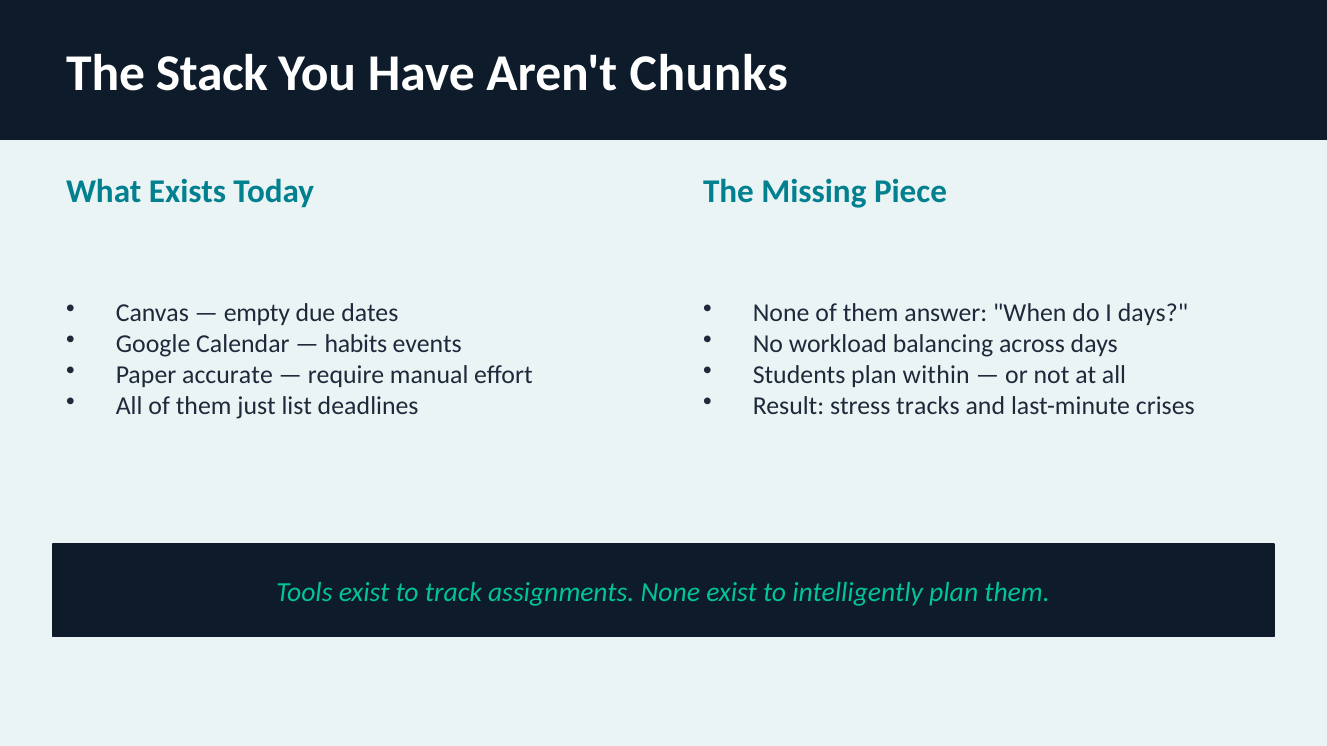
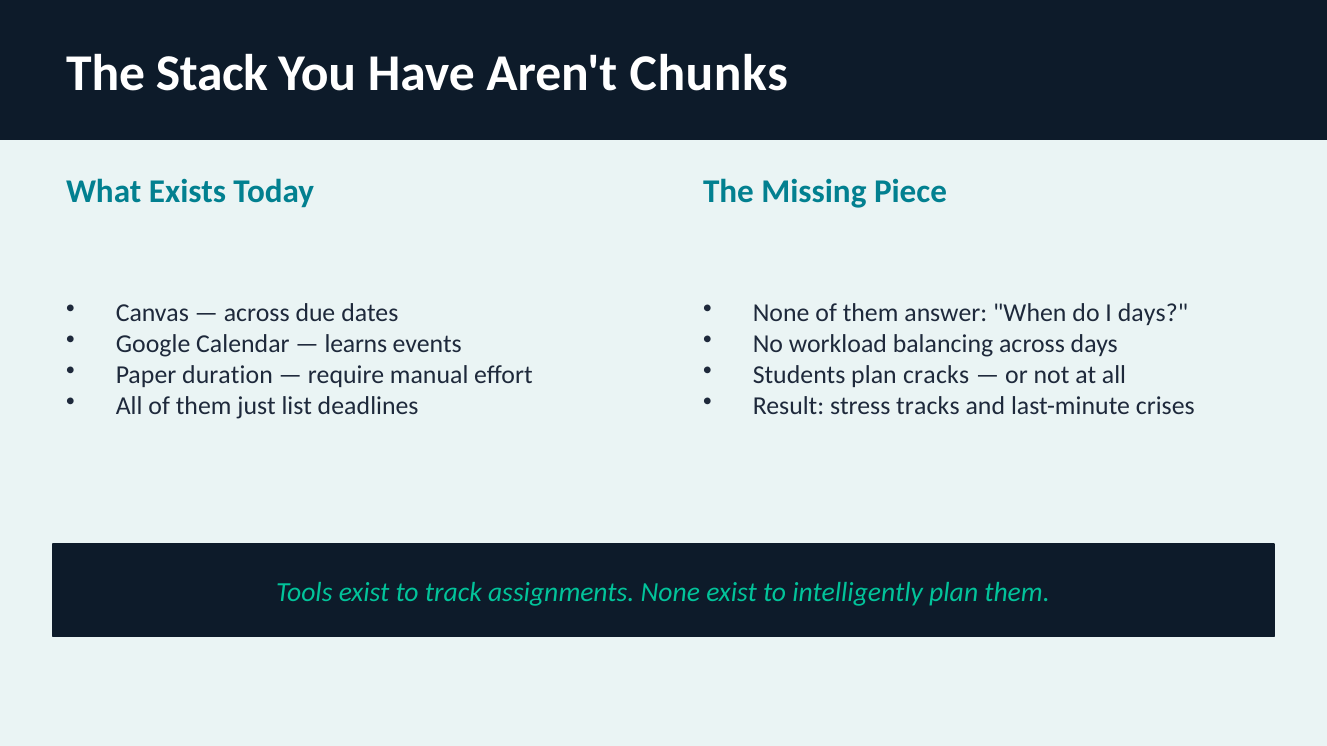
empty: empty -> across (257, 314)
habits: habits -> learns (356, 345)
accurate: accurate -> duration (227, 376)
within: within -> cracks (936, 376)
